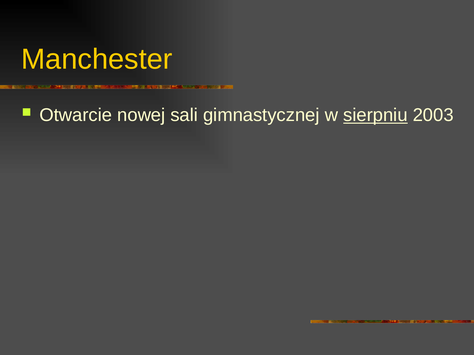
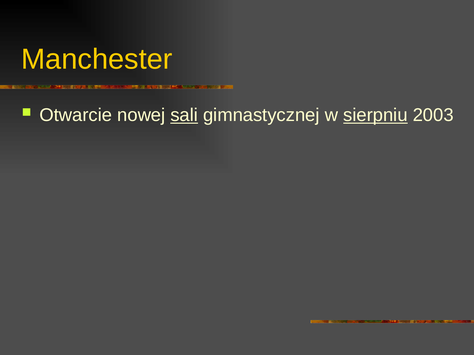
sali underline: none -> present (184, 115)
